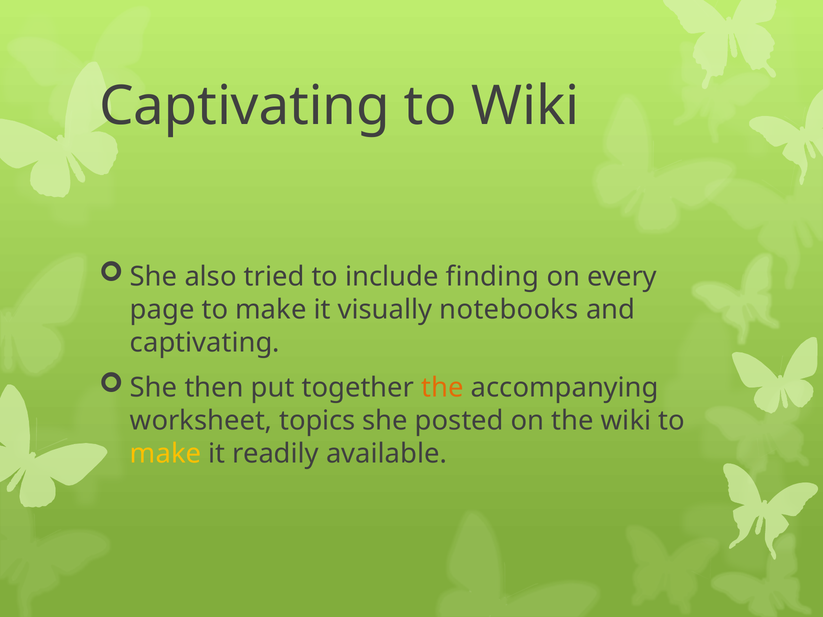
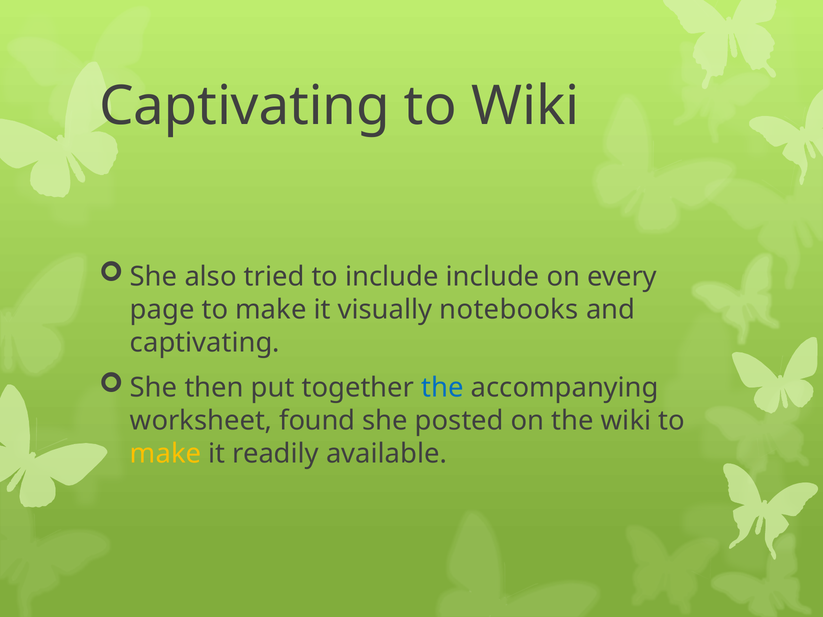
include finding: finding -> include (493, 277)
the colour: orange -> blue (443, 388)
topics: topics -> found (317, 421)
